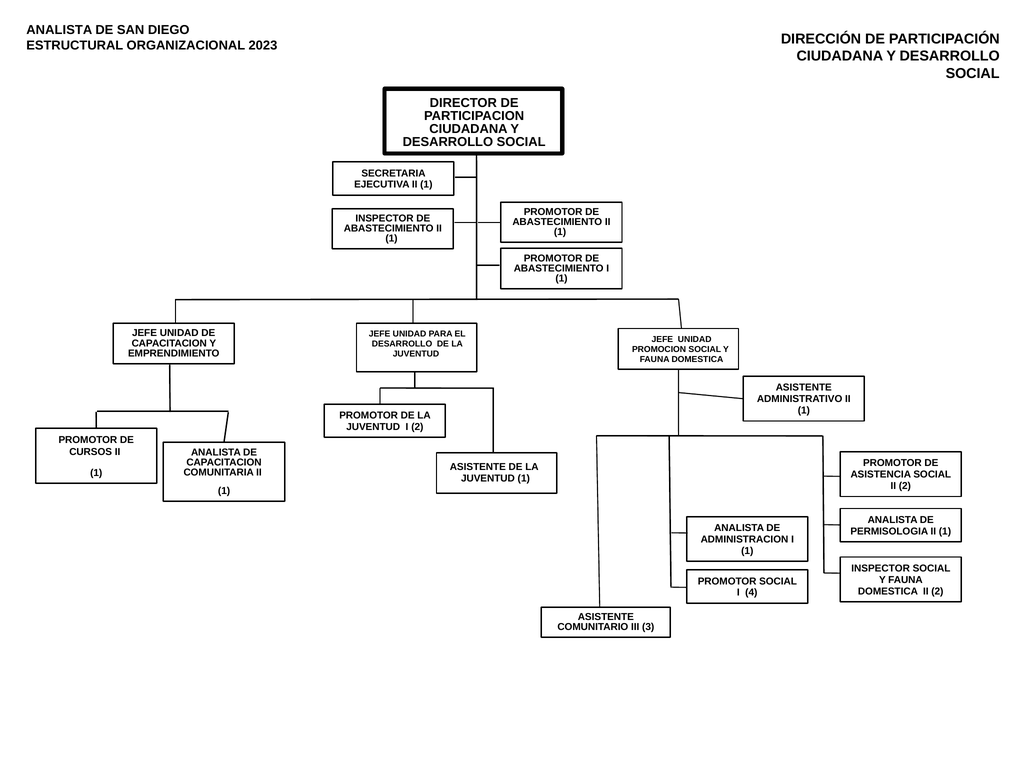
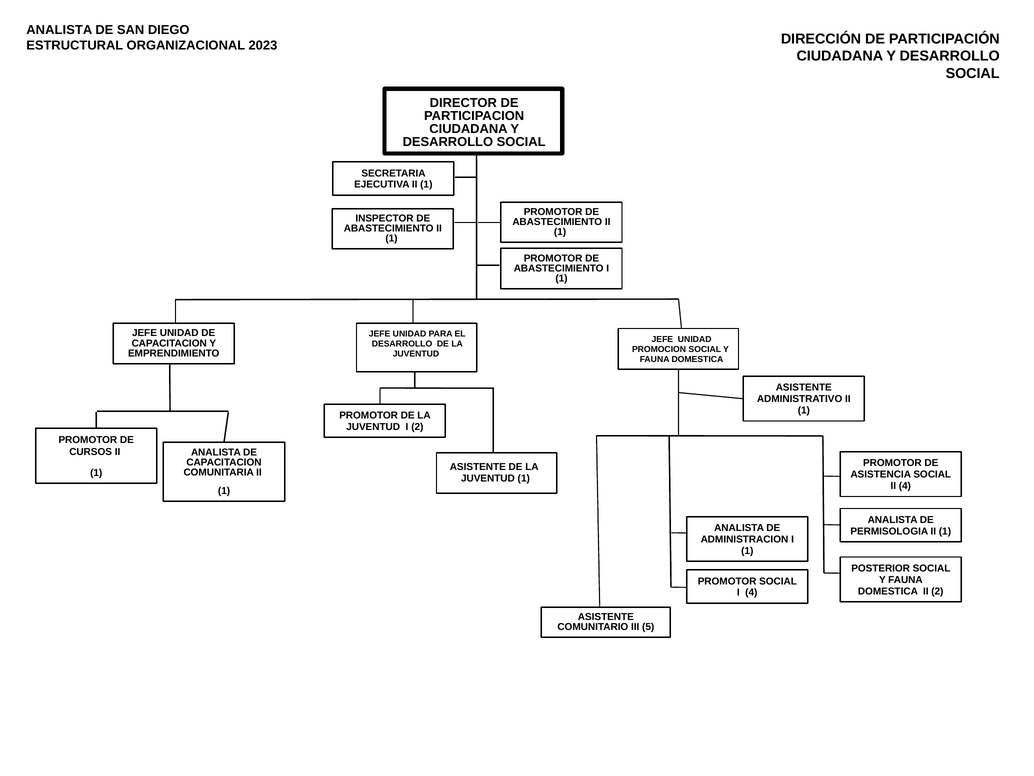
2: 2 -> 4 (905, 486)
INSPECTOR: INSPECTOR -> POSTERIOR (881, 568)
3: 3 -> 5 (648, 627)
